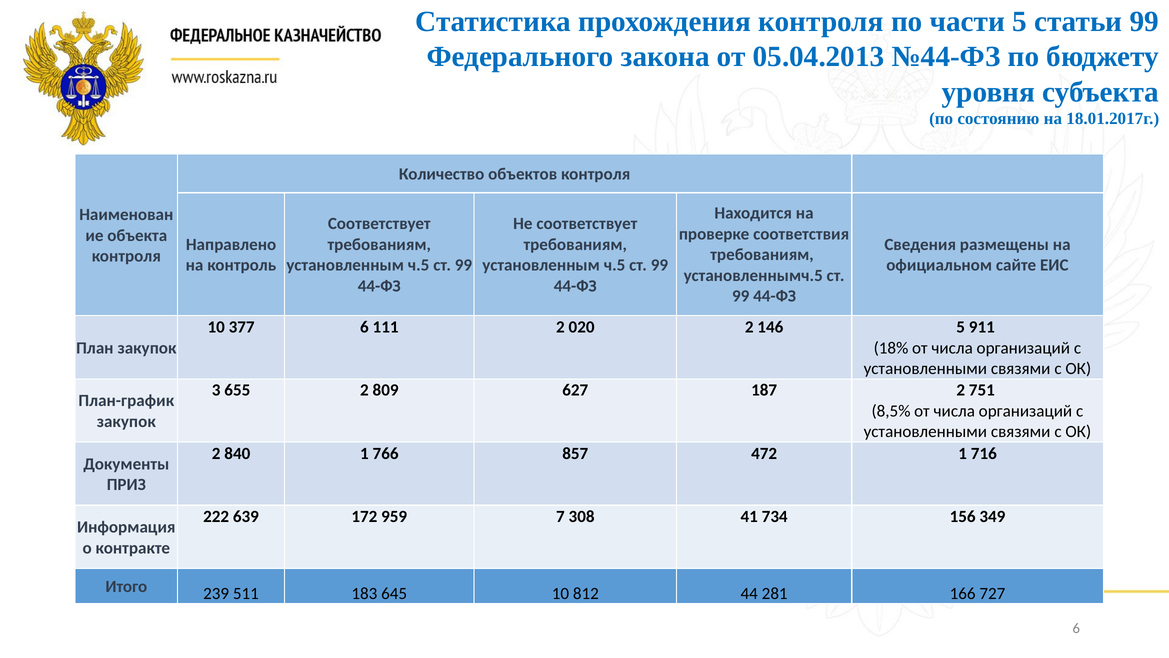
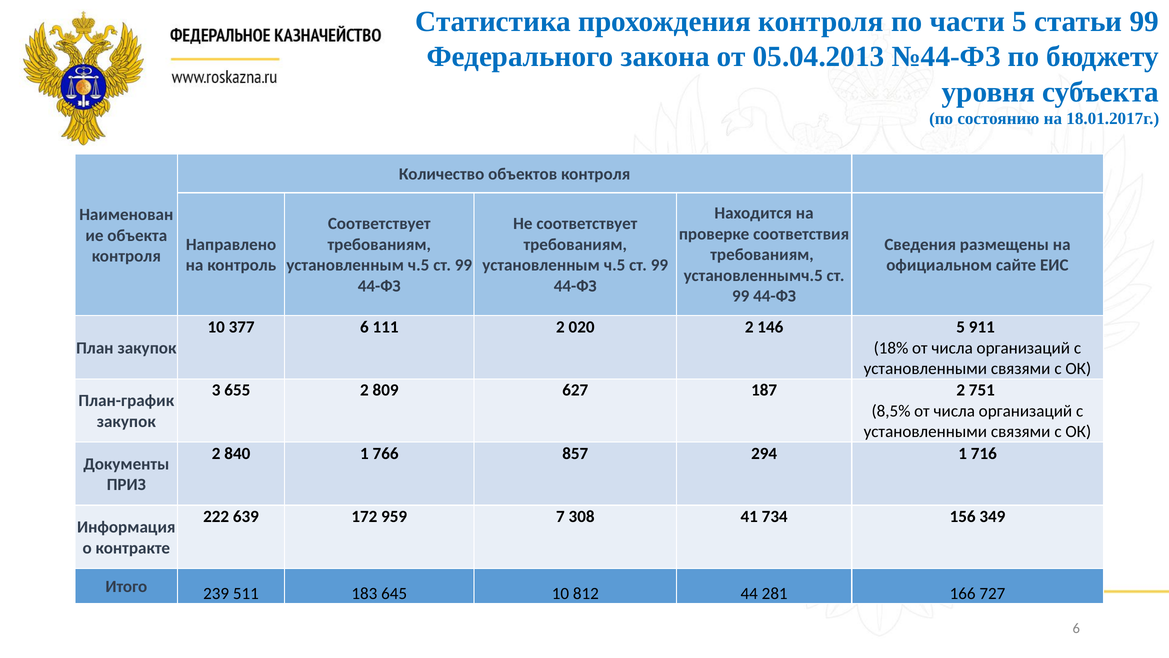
472: 472 -> 294 (764, 453)
